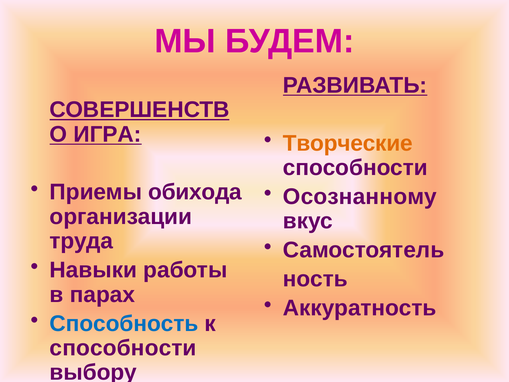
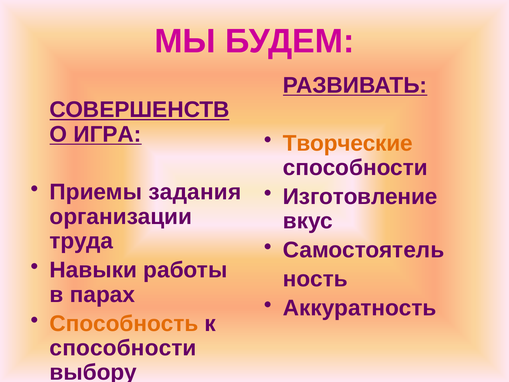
обихода: обихода -> задания (195, 192)
Осознанному: Осознанному -> Изготовление (360, 197)
Способность colour: blue -> orange (124, 323)
